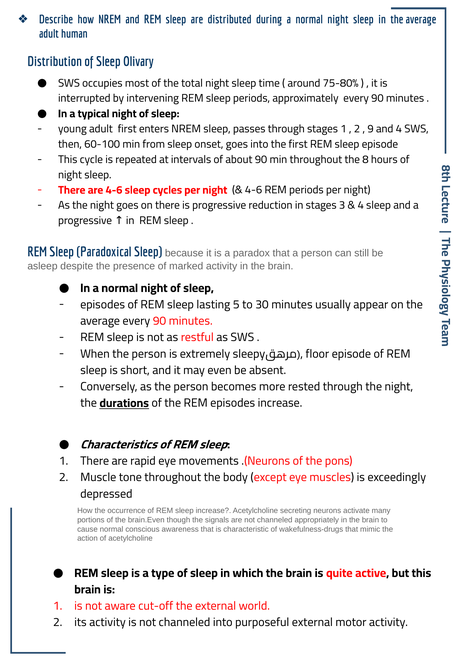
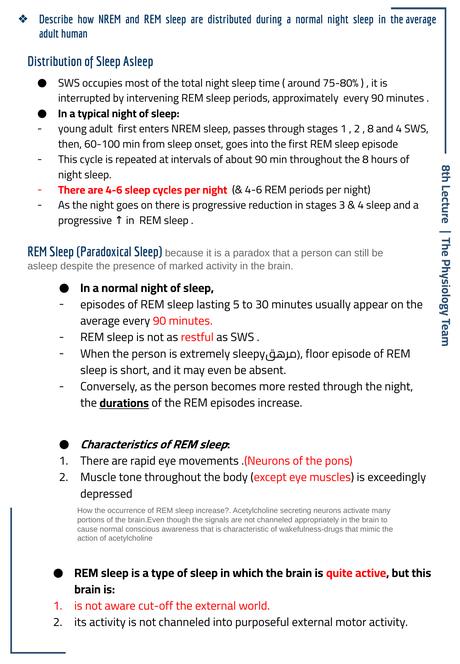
Sleep Olivary: Olivary -> Asleep (138, 62)
9: 9 -> 8 (371, 129)
